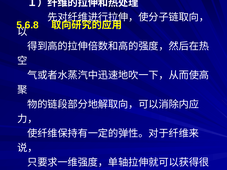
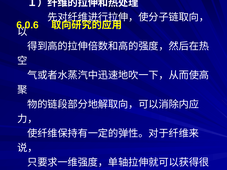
5.6.8: 5.6.8 -> 6.0.6 (28, 25)
